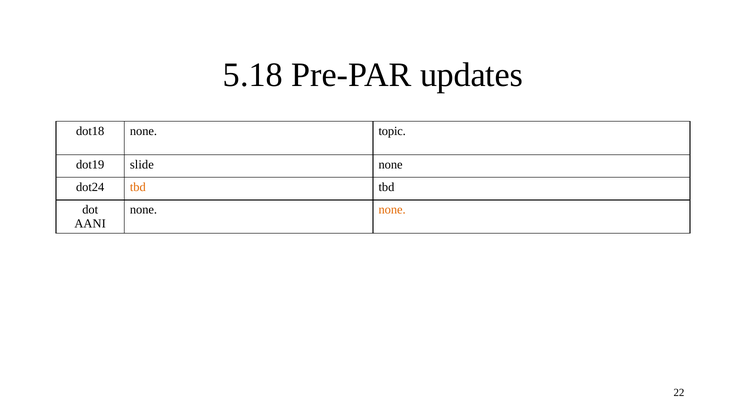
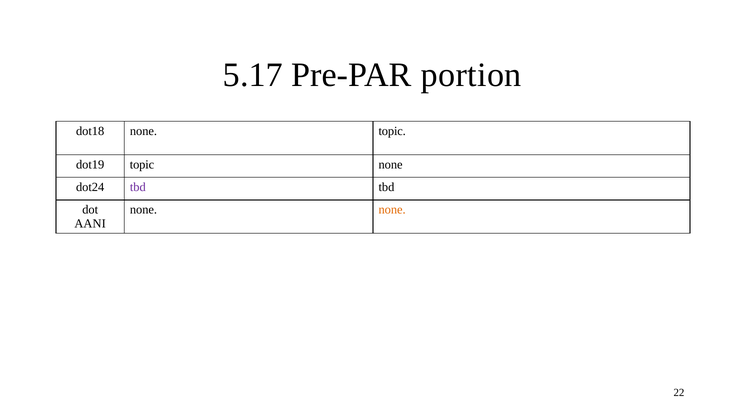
5.18: 5.18 -> 5.17 (253, 75)
updates: updates -> portion (471, 75)
dot19 slide: slide -> topic (142, 164)
tbd colour: orange -> purple (138, 187)
